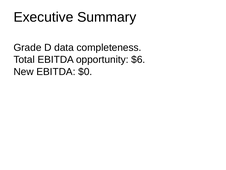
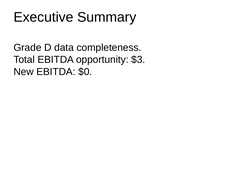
$6: $6 -> $3 (138, 59)
